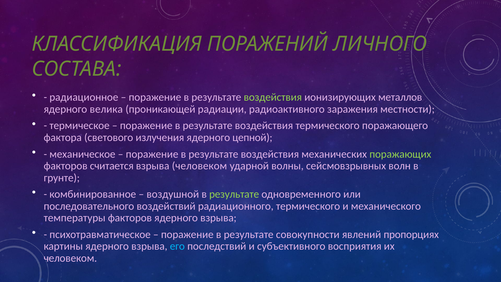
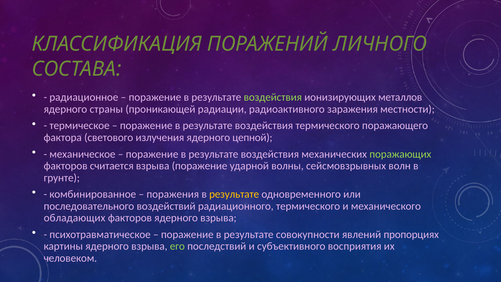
велика: велика -> страны (106, 109)
взрыва человеком: человеком -> поражение (200, 166)
воздушной: воздушной -> поражения (173, 194)
результате colour: light green -> yellow (234, 194)
температуры: температуры -> обладающих (75, 218)
его colour: light blue -> light green (177, 246)
